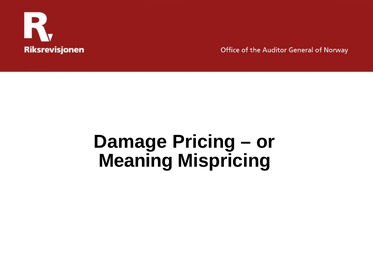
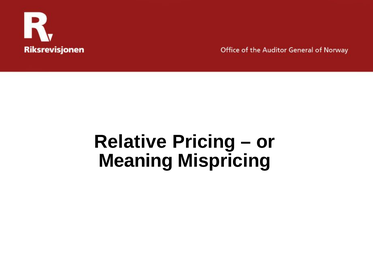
Damage: Damage -> Relative (130, 142)
